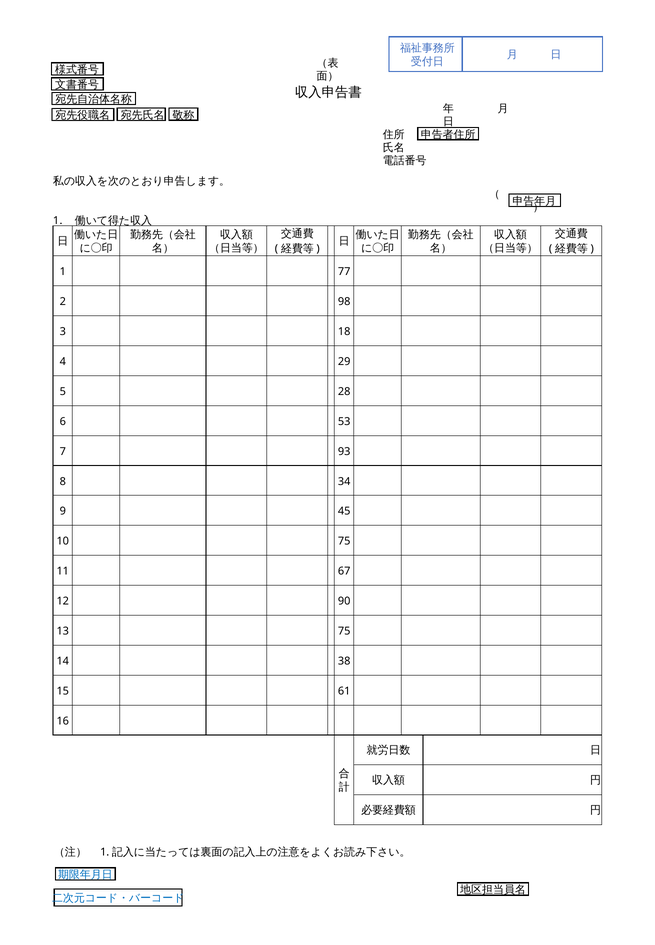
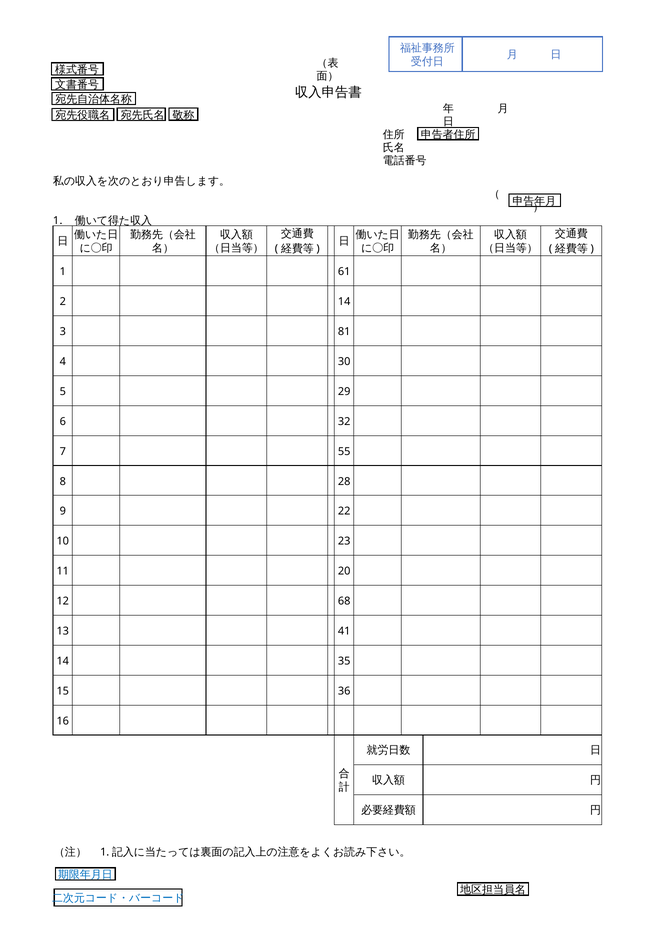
77: 77 -> 61 (344, 272)
2 98: 98 -> 14 (344, 302)
18: 18 -> 81 (344, 332)
29: 29 -> 30 (344, 362)
28: 28 -> 29 (344, 392)
53: 53 -> 32 (344, 422)
93: 93 -> 55 (344, 452)
34: 34 -> 28 (344, 482)
45: 45 -> 22 (344, 512)
10 75: 75 -> 23 (344, 542)
67: 67 -> 20 (344, 572)
90: 90 -> 68 (344, 602)
13 75: 75 -> 41 (344, 632)
38: 38 -> 35 (344, 662)
61: 61 -> 36 (344, 692)
